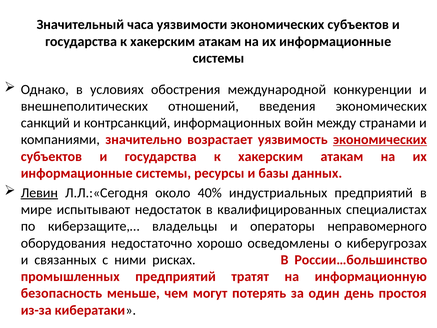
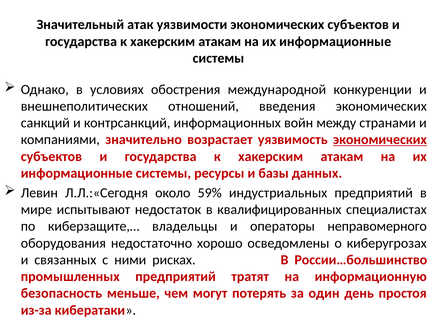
часа: часа -> атак (140, 25)
Левин underline: present -> none (39, 193)
40%: 40% -> 59% (210, 193)
